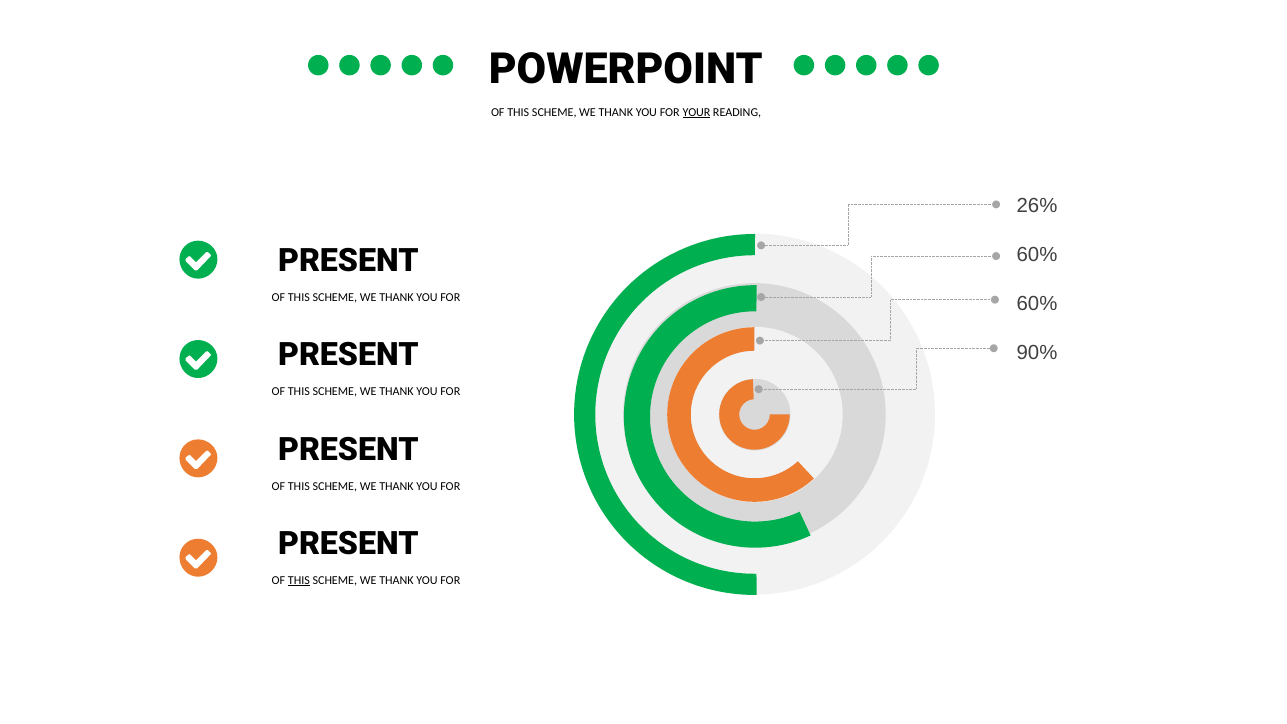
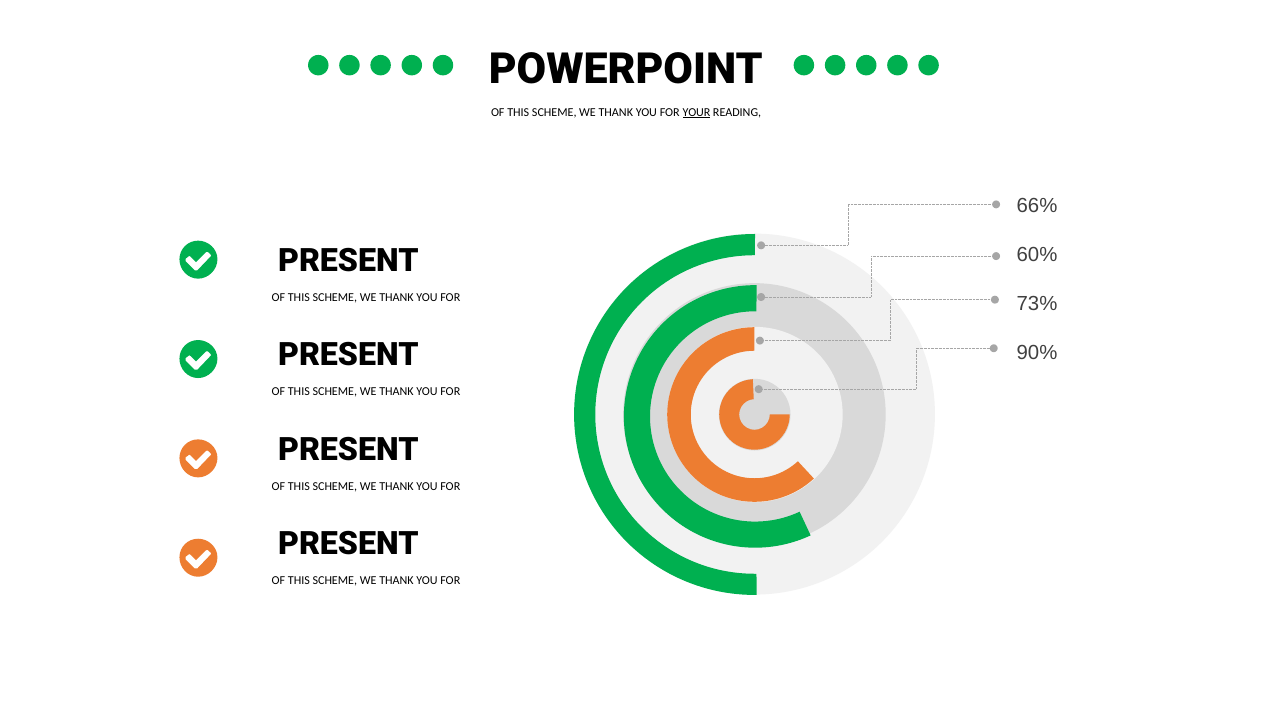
26%: 26% -> 66% (1037, 206)
60%: 60% -> 73% (1037, 304)
THIS underline: present -> none (299, 581)
